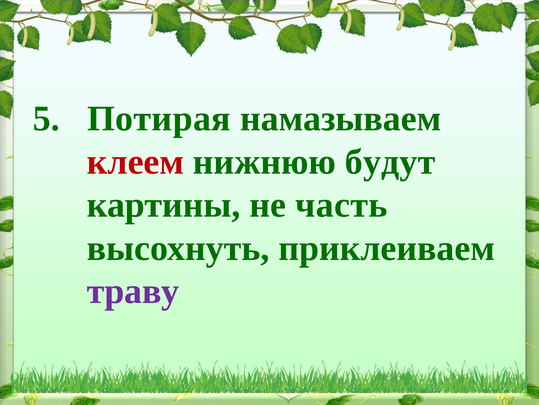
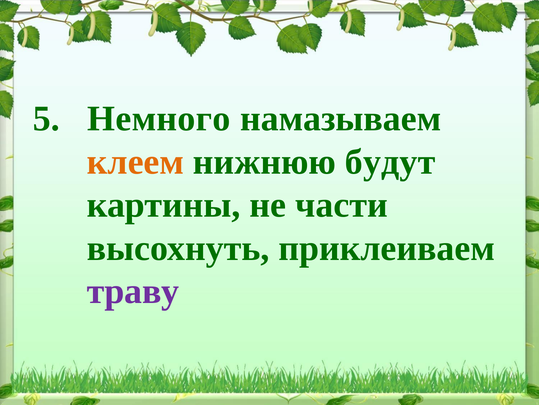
Потирая: Потирая -> Немного (159, 118)
клеем colour: red -> orange (135, 161)
часть: часть -> части (342, 205)
